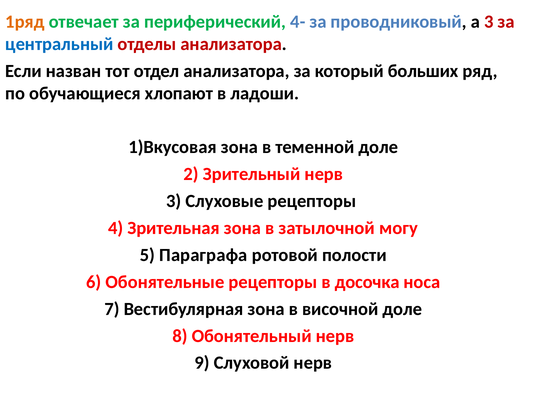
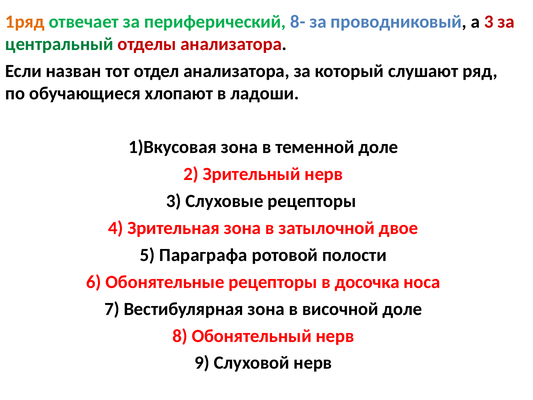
4-: 4- -> 8- (298, 22)
центральный colour: blue -> green (59, 44)
больших: больших -> слушают (423, 71)
могу: могу -> двое (399, 228)
